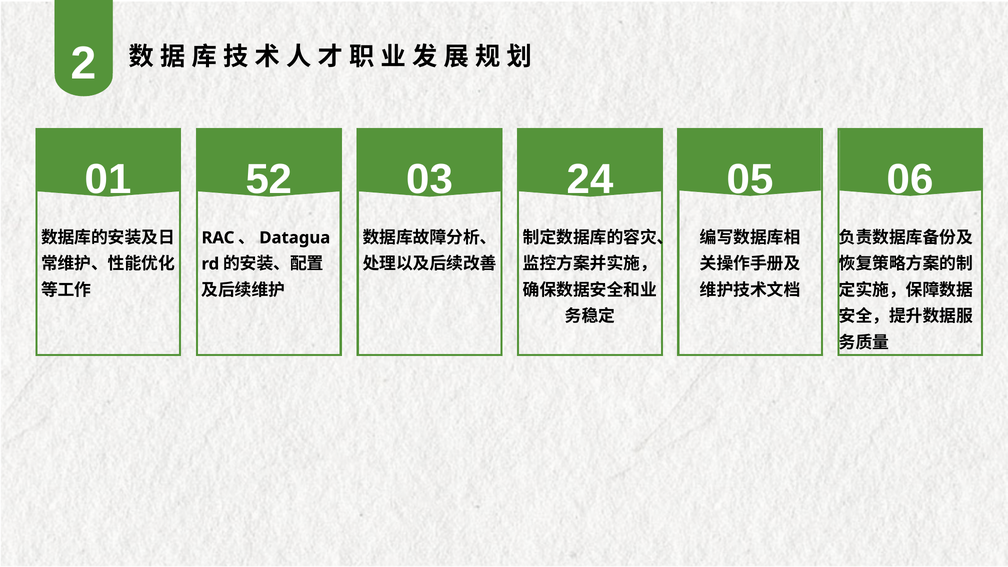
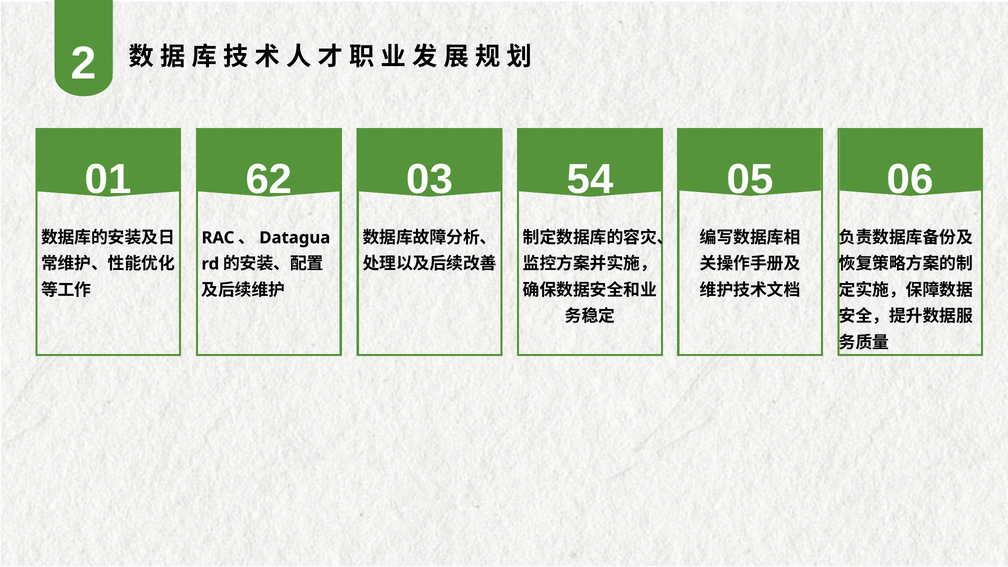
52: 52 -> 62 (269, 180)
24: 24 -> 54 (590, 180)
